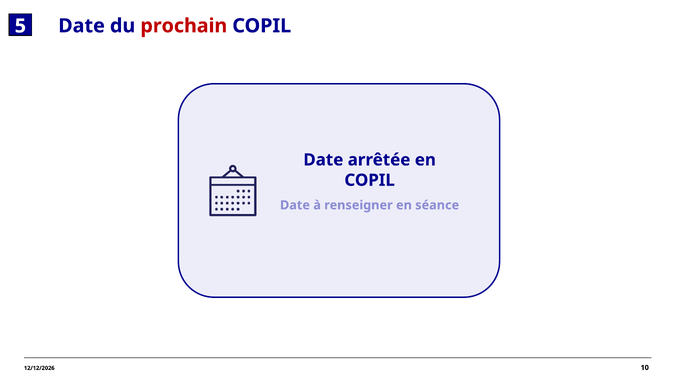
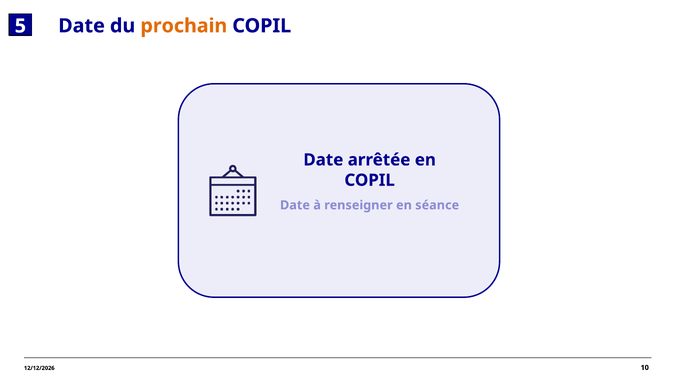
prochain colour: red -> orange (184, 26)
